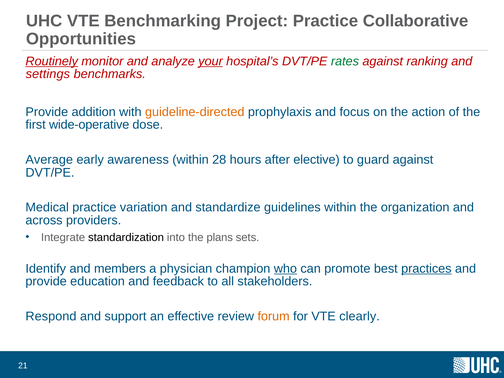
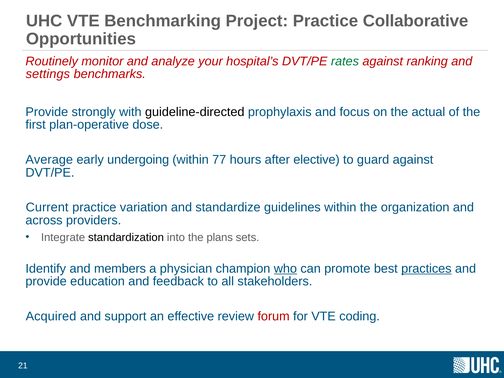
Routinely underline: present -> none (52, 61)
your underline: present -> none (211, 61)
addition: addition -> strongly (94, 112)
guideline-directed colour: orange -> black (195, 112)
action: action -> actual (428, 112)
wide-operative: wide-operative -> plan-operative (89, 125)
awareness: awareness -> undergoing (138, 160)
28: 28 -> 77 (219, 160)
Medical: Medical -> Current (47, 207)
Respond: Respond -> Acquired (51, 316)
forum colour: orange -> red (274, 316)
clearly: clearly -> coding (360, 316)
